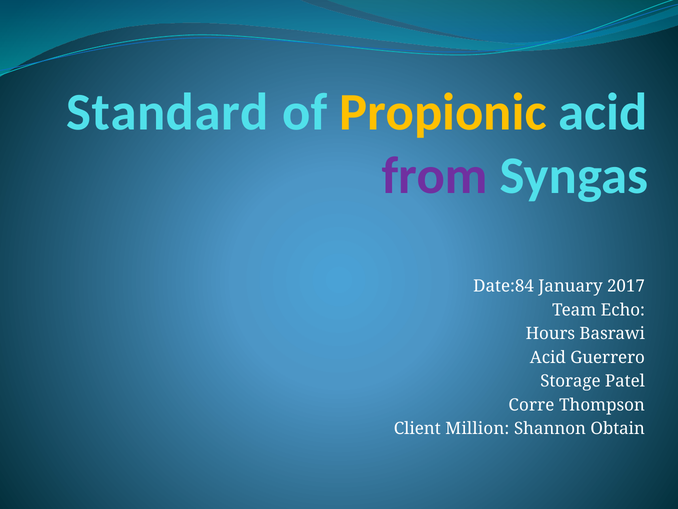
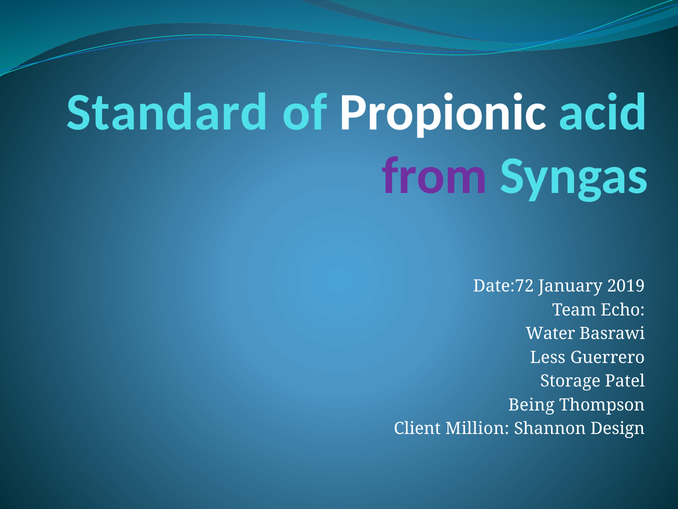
Propionic colour: yellow -> white (443, 112)
Date:84: Date:84 -> Date:72 (504, 286)
2017: 2017 -> 2019 (626, 286)
Hours: Hours -> Water (550, 333)
Acid: Acid -> Less (548, 357)
Corre: Corre -> Being (531, 405)
Obtain: Obtain -> Design (618, 428)
